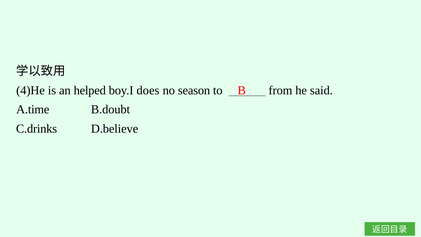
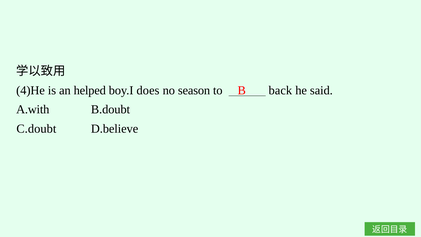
from: from -> back (280, 90)
A.time: A.time -> A.with (33, 110)
C.drinks: C.drinks -> C.doubt (36, 129)
